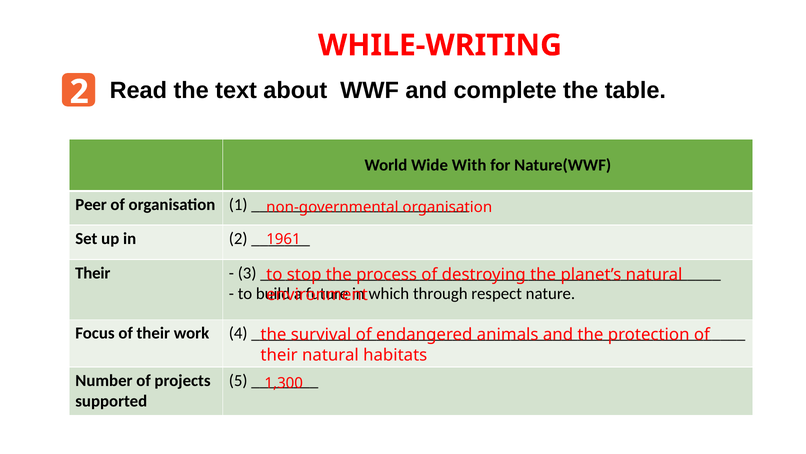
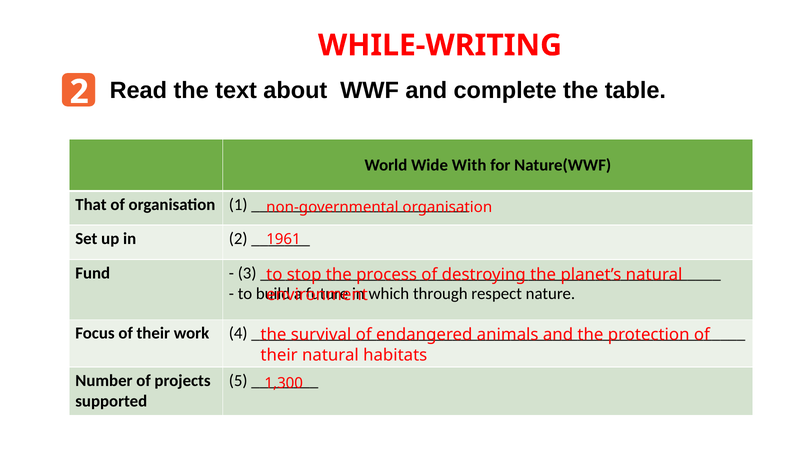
Peer: Peer -> That (91, 204)
Their: Their -> Fund (93, 273)
